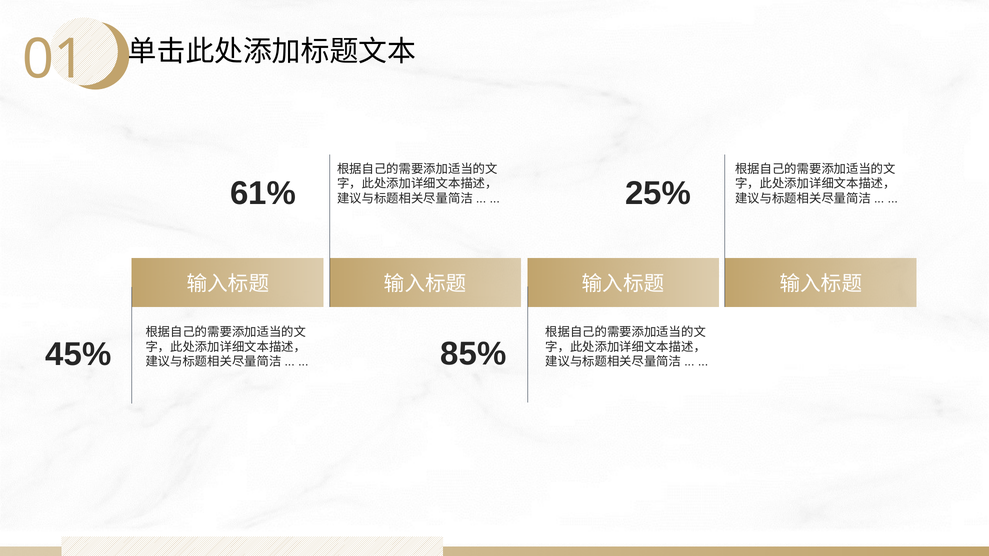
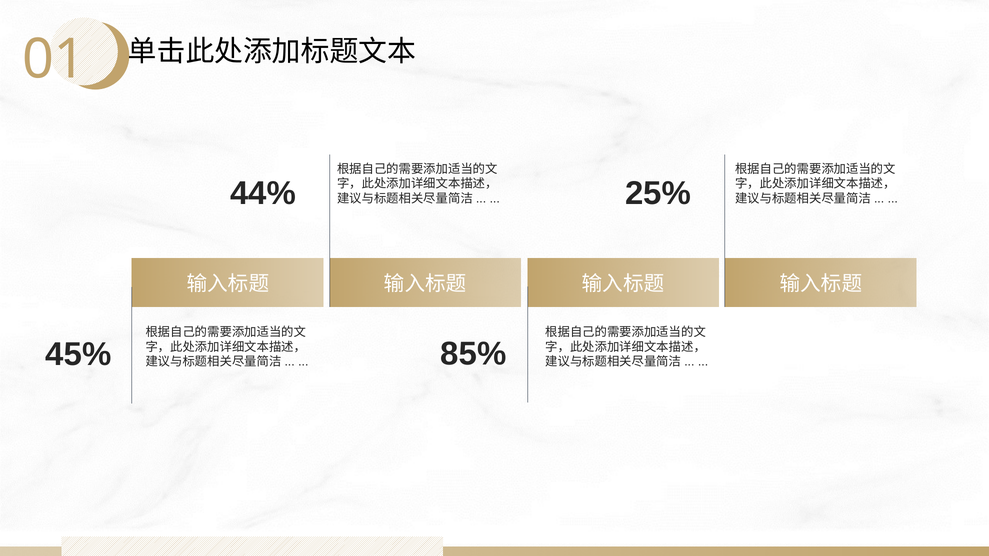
61%: 61% -> 44% (263, 194)
